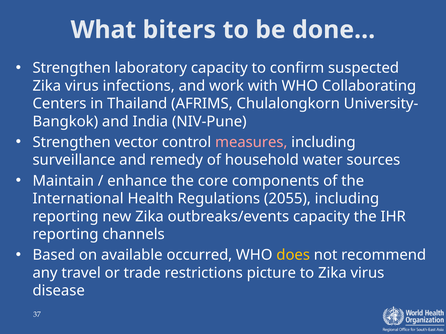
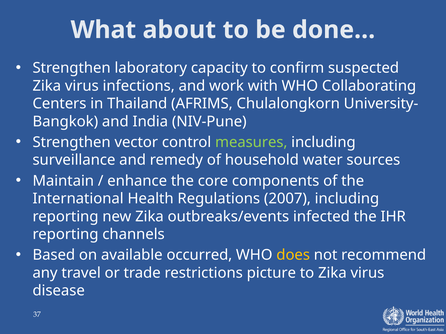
biters: biters -> about (179, 30)
measures colour: pink -> light green (251, 142)
2055: 2055 -> 2007 (287, 199)
outbreaks/events capacity: capacity -> infected (321, 217)
